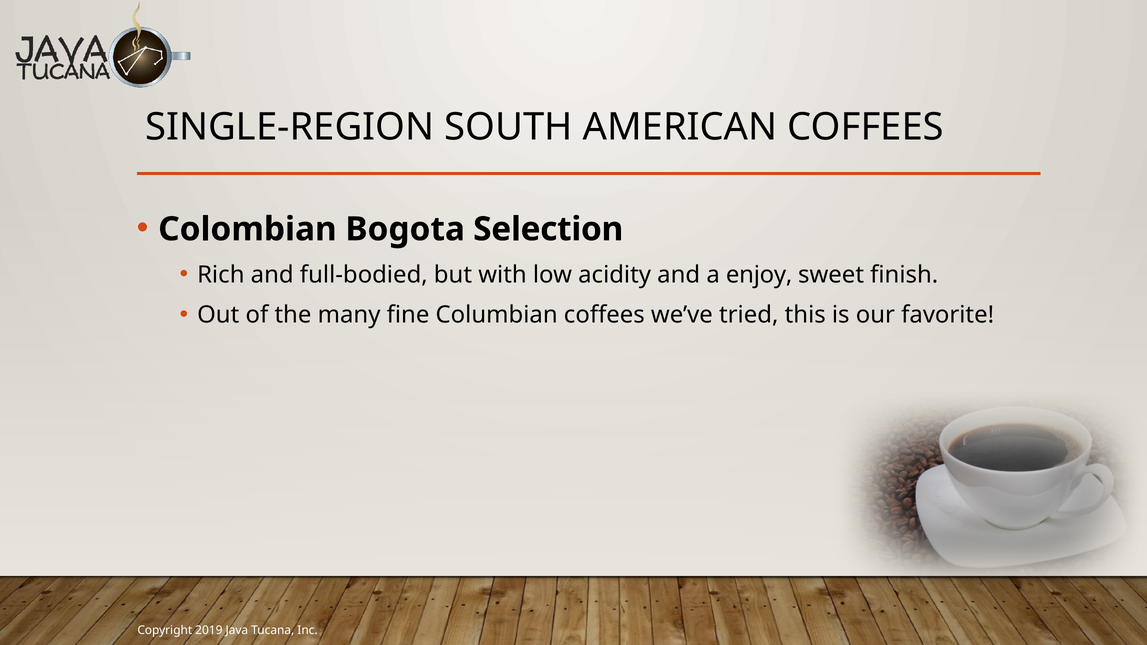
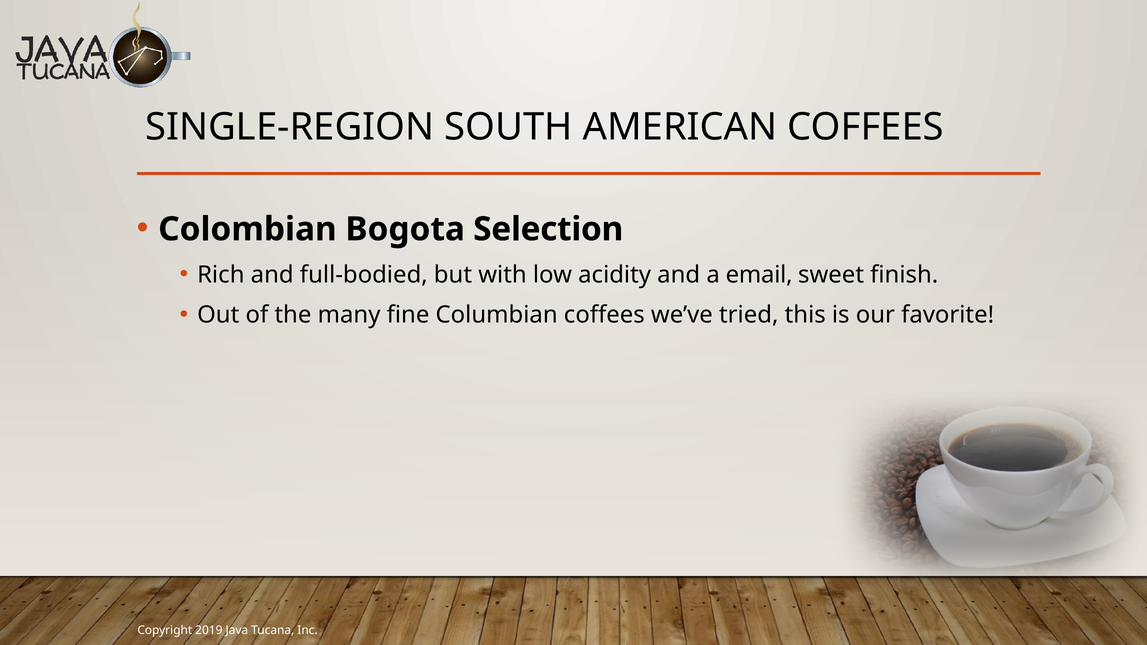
enjoy: enjoy -> email (759, 275)
